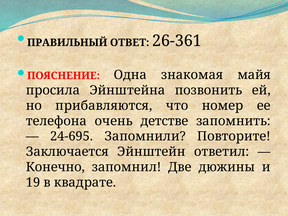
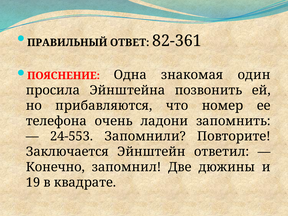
26-361: 26-361 -> 82-361 (177, 41)
майя: майя -> один (254, 75)
детстве: детстве -> ладони (164, 121)
24-695: 24-695 -> 24-553 (72, 136)
